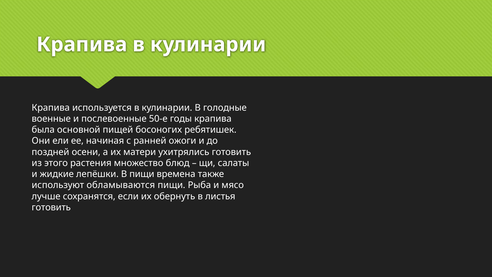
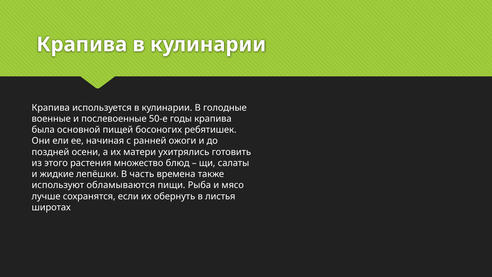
В пищи: пищи -> часть (142, 174)
готовить: готовить -> широтах (51, 207)
